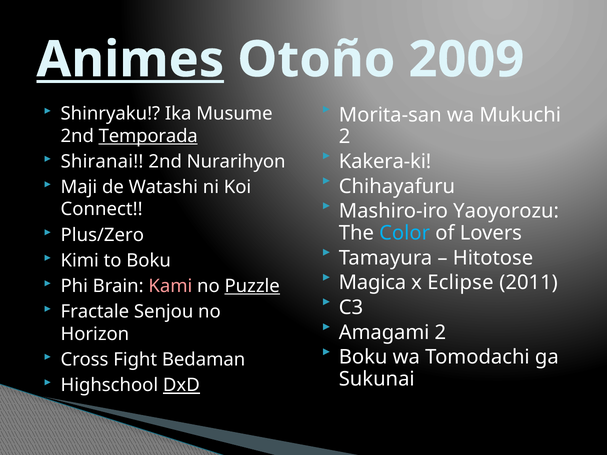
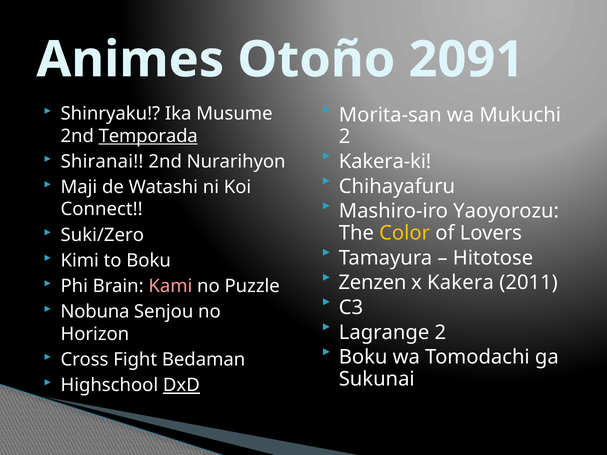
Animes underline: present -> none (130, 60)
2009: 2009 -> 2091 (466, 60)
Color colour: light blue -> yellow (405, 233)
Plus/Zero: Plus/Zero -> Suki/Zero (102, 235)
Magica: Magica -> Zenzen (372, 283)
Eclipse: Eclipse -> Kakera (460, 283)
Puzzle underline: present -> none (252, 286)
Fractale: Fractale -> Nobuna (95, 312)
Amagami: Amagami -> Lagrange (384, 333)
